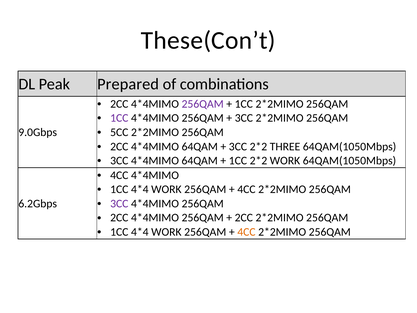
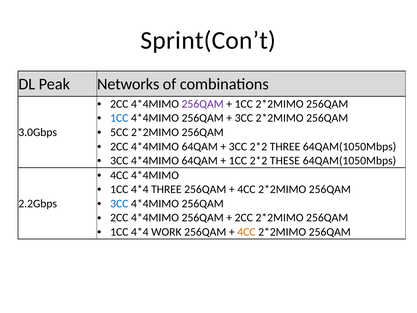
These(Con’t: These(Con’t -> Sprint(Con’t (208, 40)
Prepared: Prepared -> Networks (128, 84)
1CC colour: purple -> blue (119, 118)
9.0Gbps: 9.0Gbps -> 3.0Gbps (38, 132)
WORK: WORK -> THESE (285, 161)
WORK: WORK -> THREE (166, 189)
3CC colour: purple -> blue (119, 203)
6.2Gbps: 6.2Gbps -> 2.2Gbps (38, 203)
